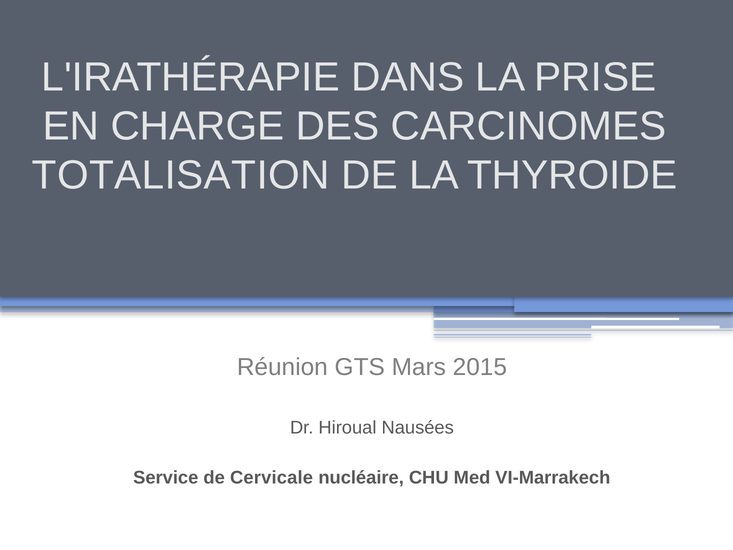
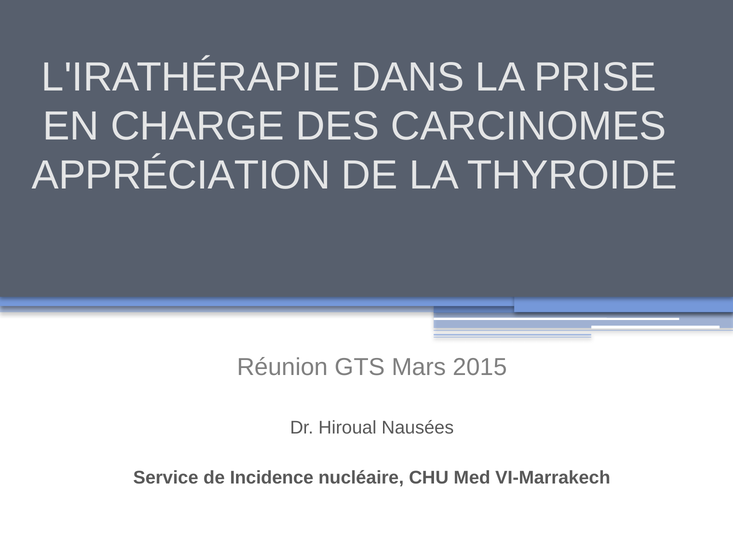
TOTALISATION: TOTALISATION -> APPRÉCIATION (181, 175)
Cervicale: Cervicale -> Incidence (272, 478)
